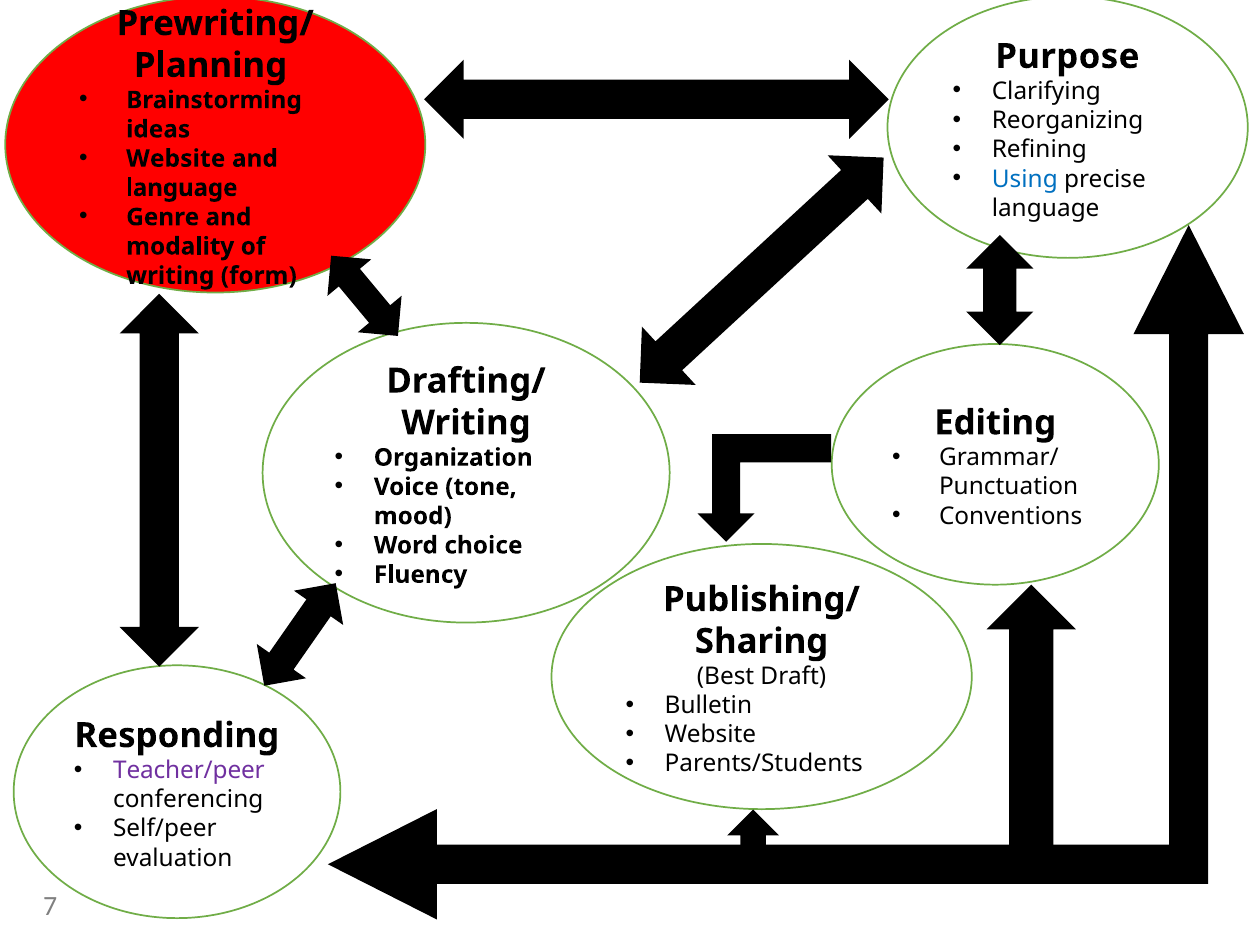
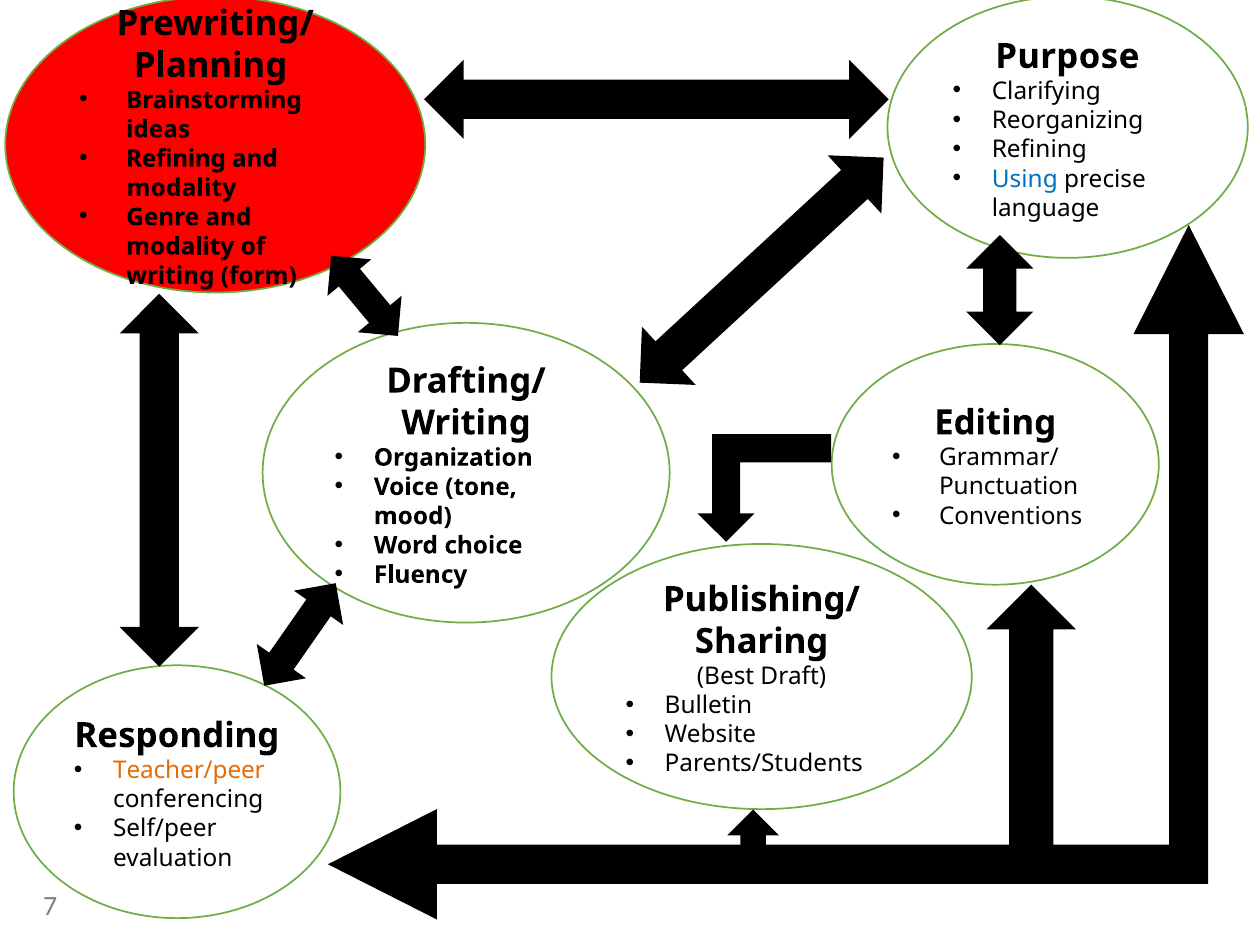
Website: Website -> Refining (176, 159)
language: language -> modality (181, 188)
Teacher/peer colour: purple -> orange (189, 770)
